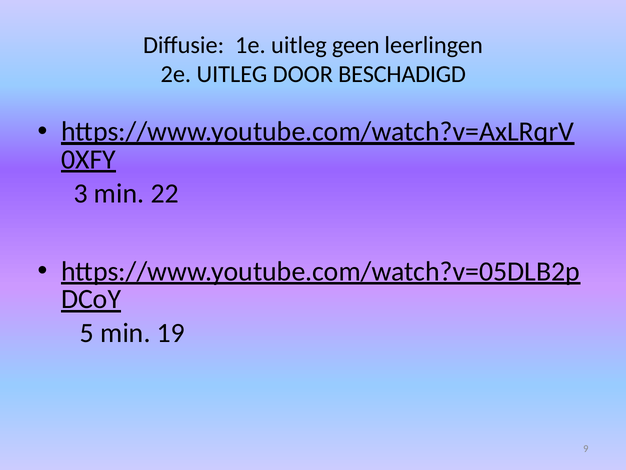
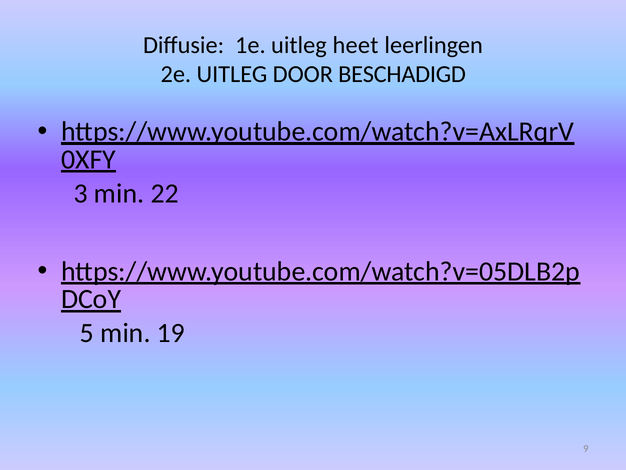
geen: geen -> heet (355, 45)
